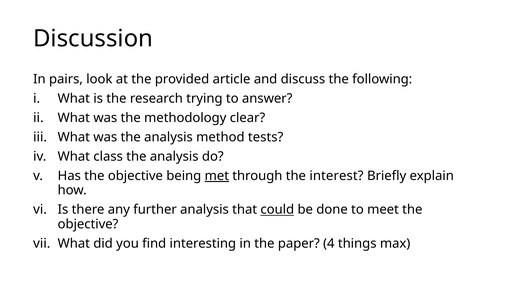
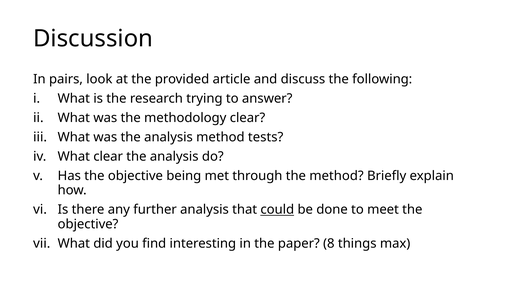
What class: class -> clear (108, 157)
met underline: present -> none (217, 176)
the interest: interest -> method (336, 176)
4: 4 -> 8 (329, 244)
